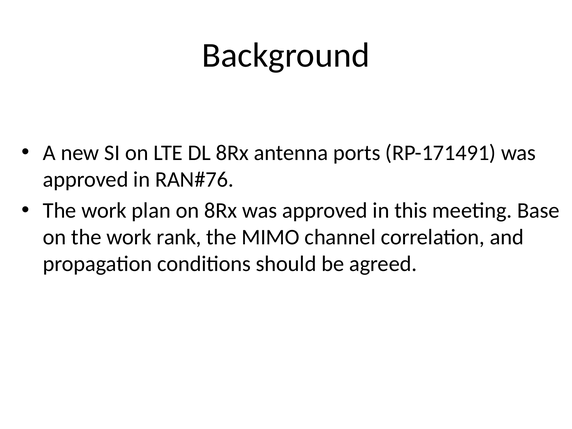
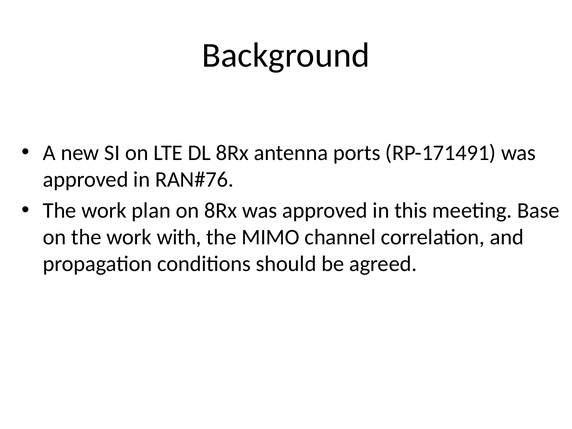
rank: rank -> with (179, 237)
